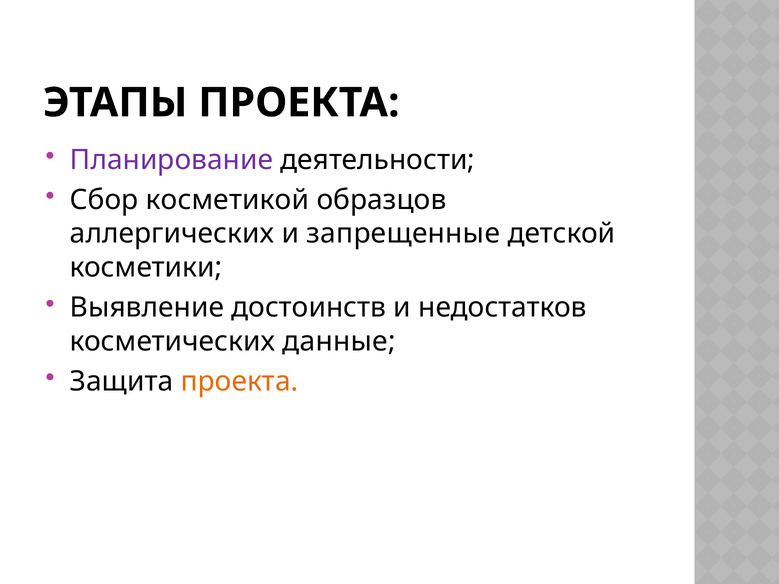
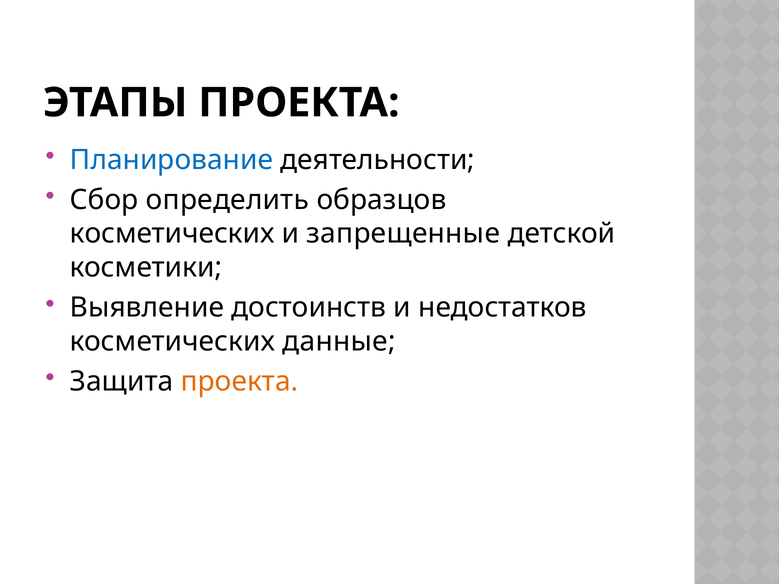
Планирование colour: purple -> blue (172, 160)
косметикой: косметикой -> определить (227, 200)
аллергических: аллергических -> косметических (172, 234)
